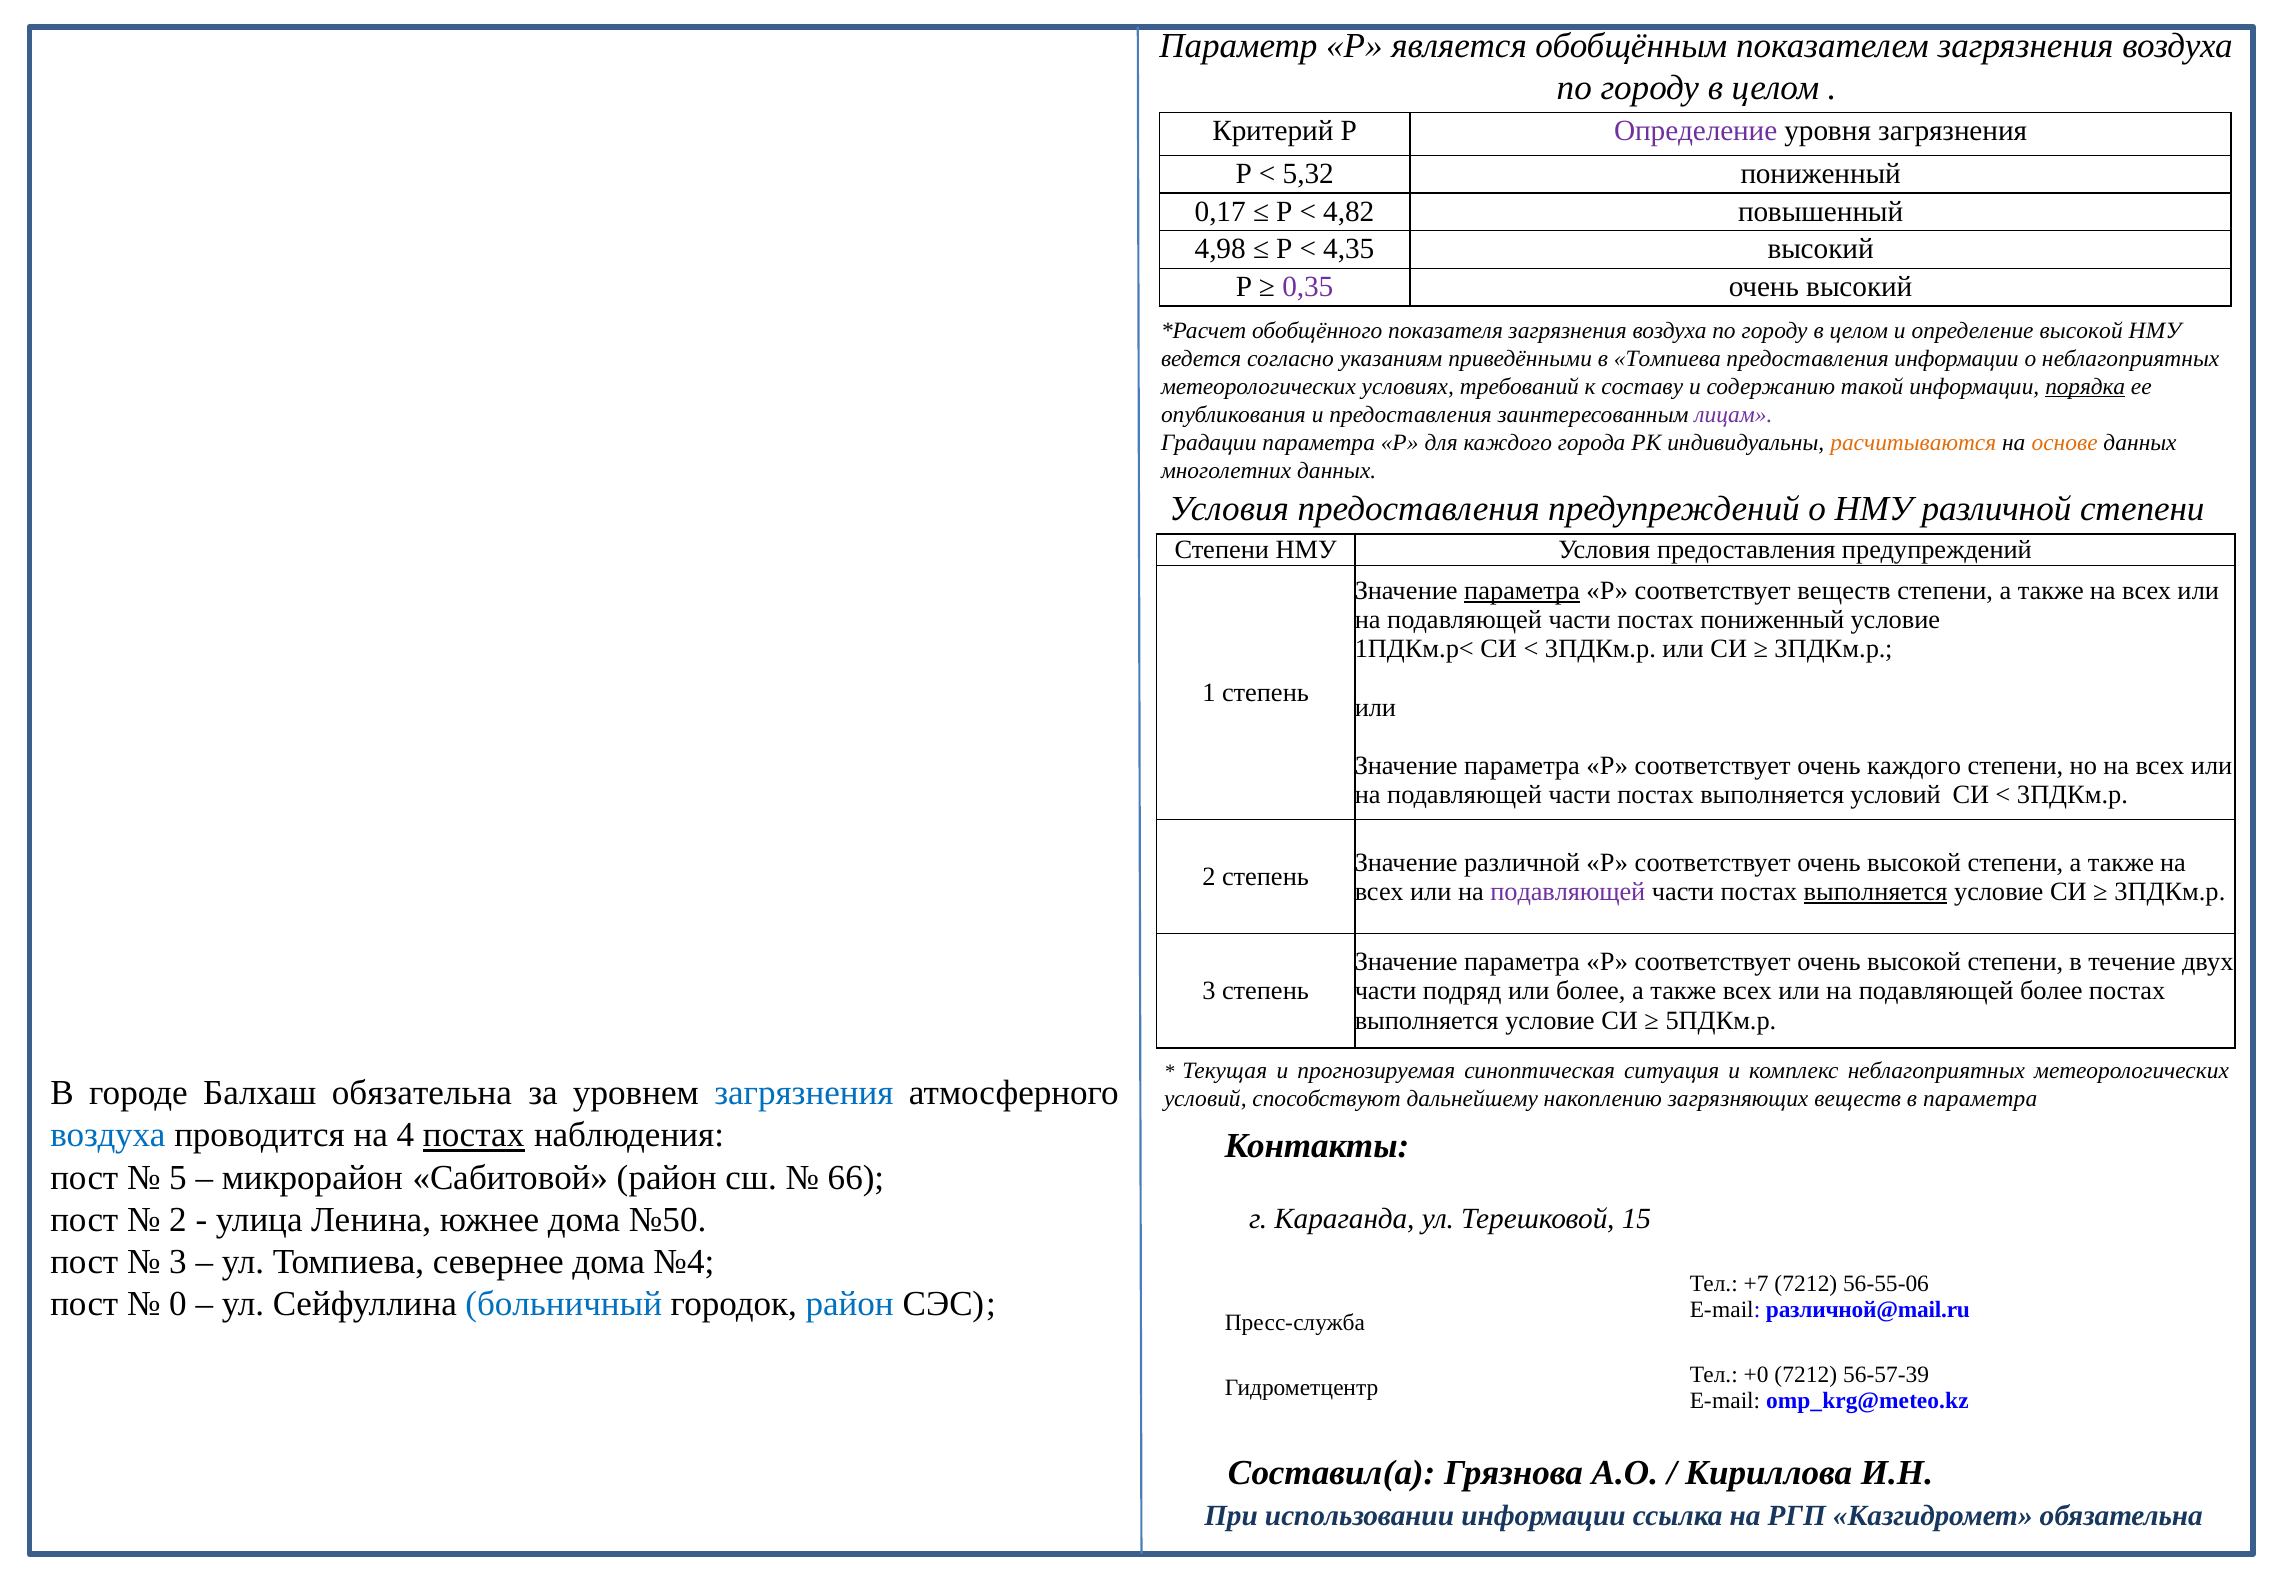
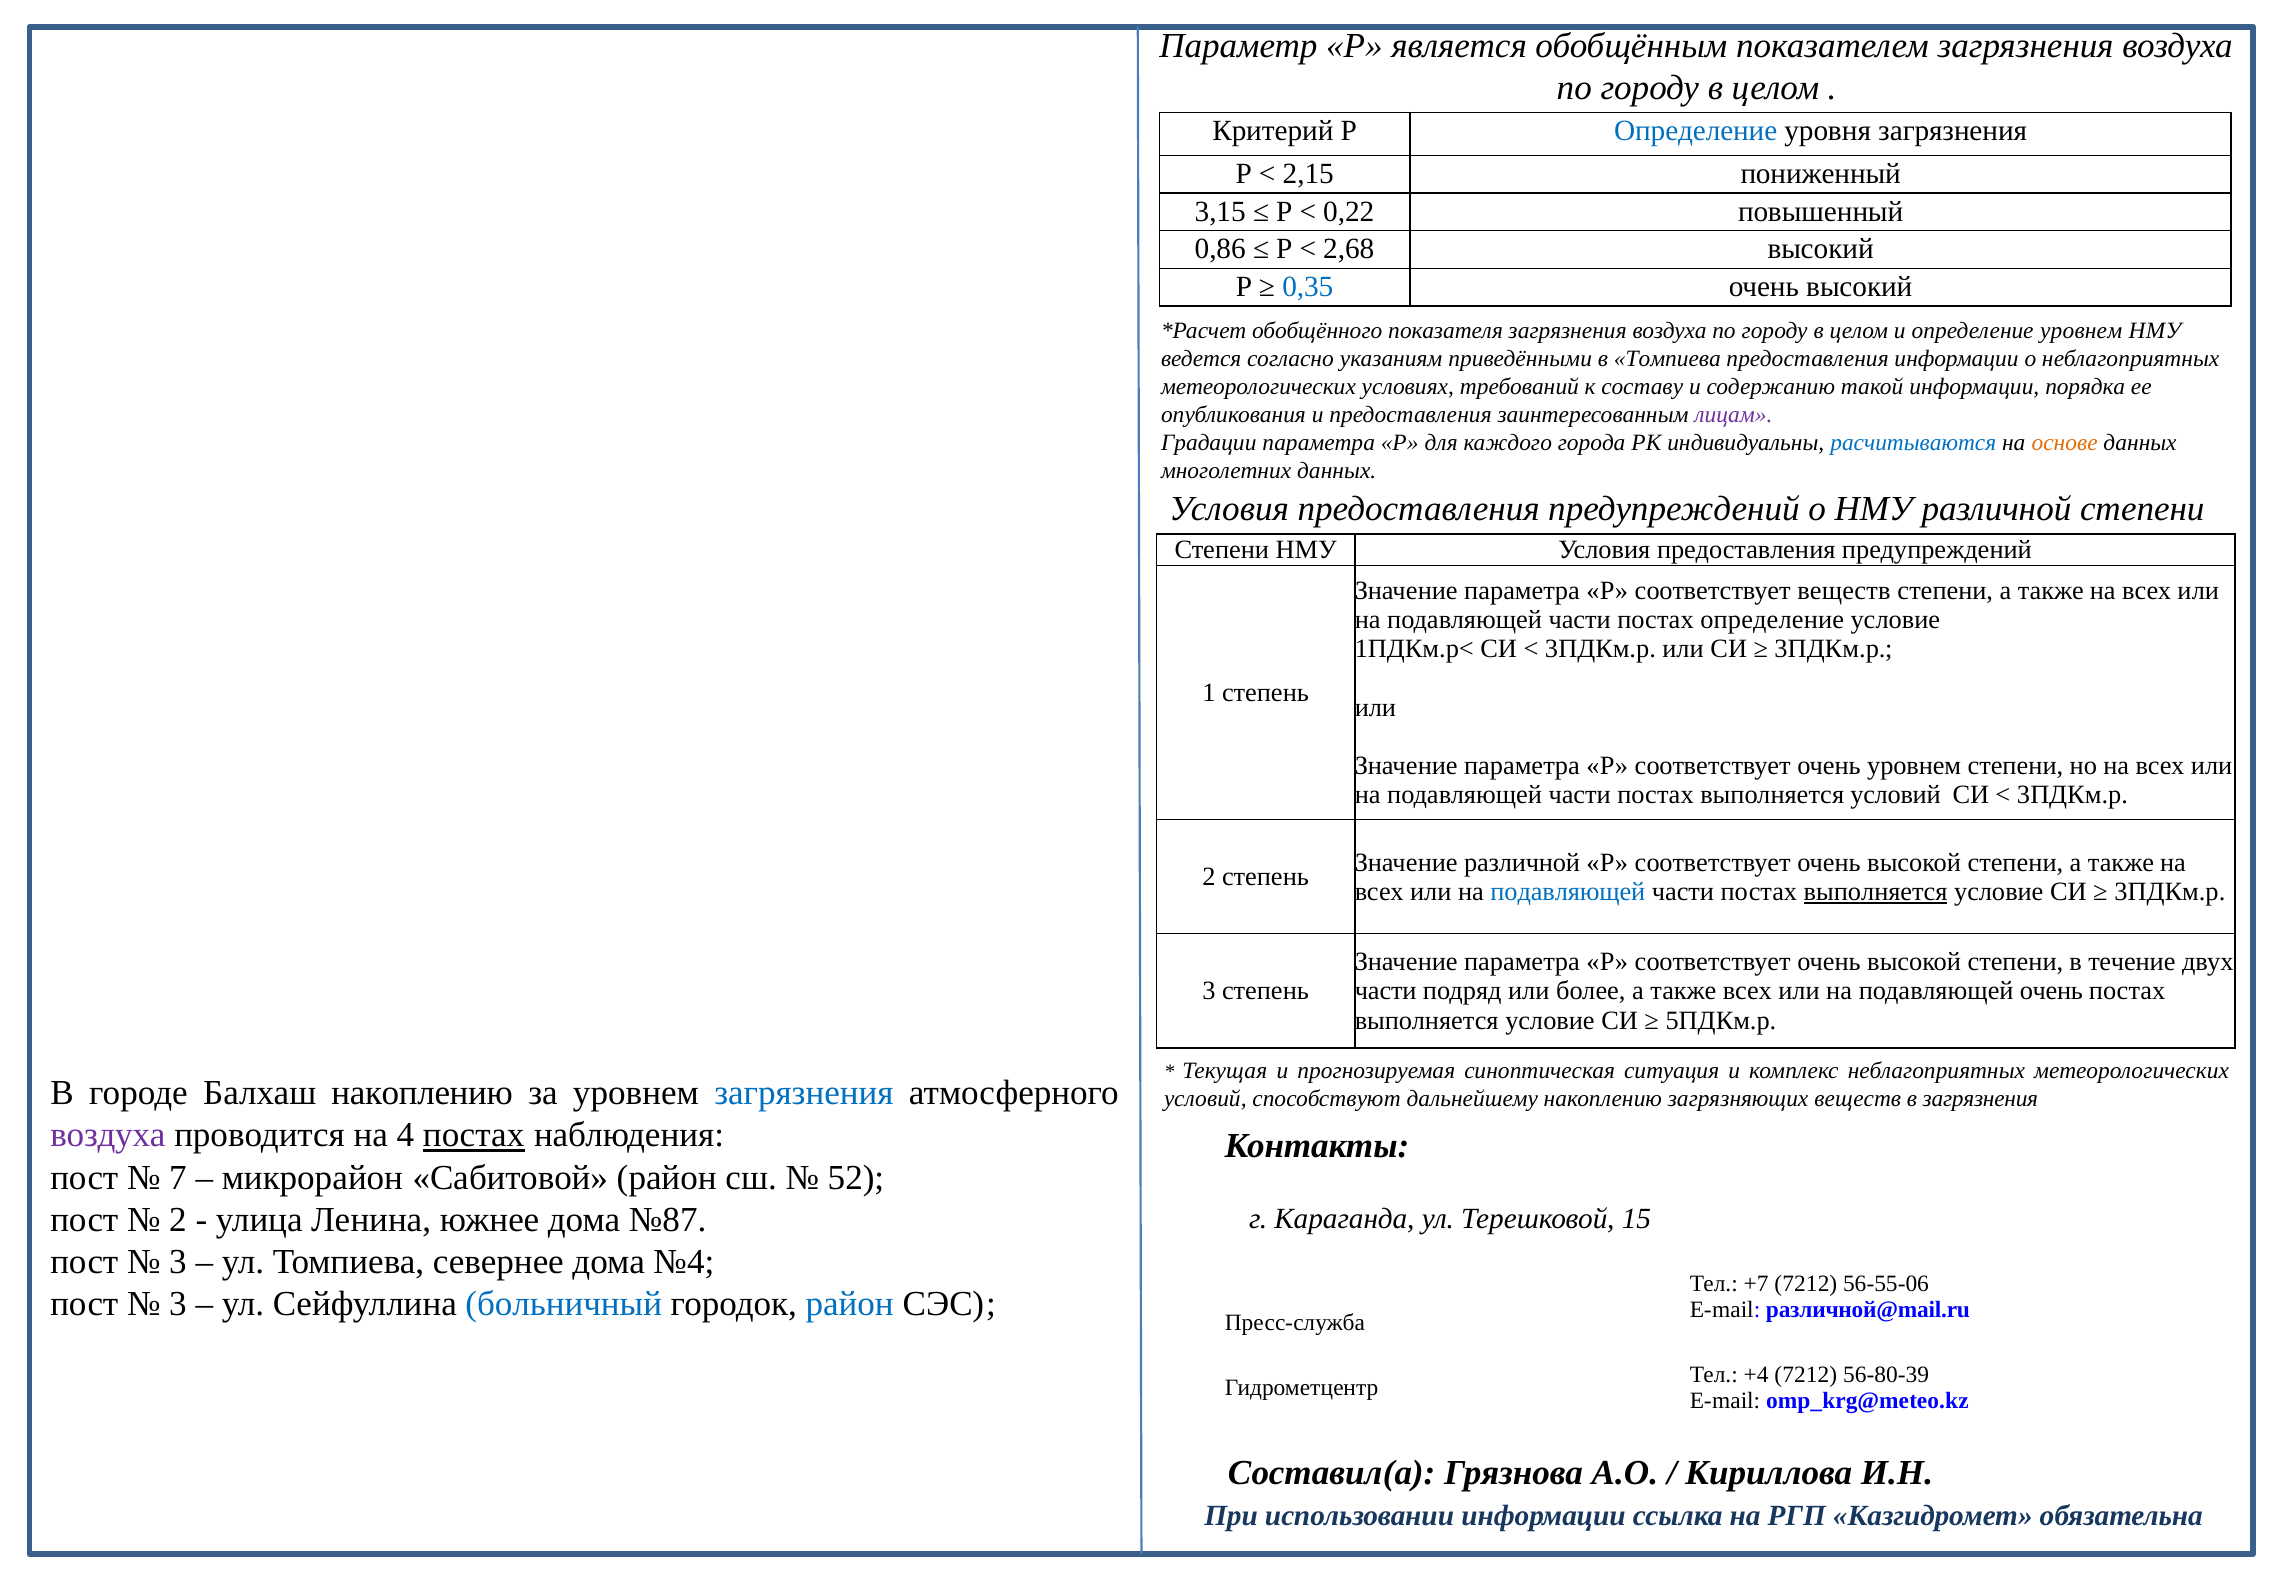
Определение colour: purple -> blue (1696, 131)
5,32: 5,32 -> 2,15 (1308, 174)
0,17: 0,17 -> 3,15 (1220, 212)
4,82: 4,82 -> 0,22 (1349, 212)
4,98: 4,98 -> 0,86 (1220, 249)
4,35: 4,35 -> 2,68 (1349, 249)
0,35 colour: purple -> blue (1308, 287)
определение высокой: высокой -> уровнем (2081, 330)
порядка underline: present -> none (2085, 387)
расчитываются colour: orange -> blue (1913, 443)
параметра underline: present -> none (1522, 590)
постах пониженный: пониженный -> определение (1772, 620)
очень каждого: каждого -> уровнем (1914, 766)
подавляющей colour: purple -> blue (1568, 891)
подавляющей более: более -> очень (2051, 991)
Балхаш обязательна: обязательна -> накоплению (422, 1093)
в параметра: параметра -> загрязнения (1980, 1099)
воздуха colour: blue -> purple (108, 1135)
5: 5 -> 7 (178, 1177)
66: 66 -> 52 (856, 1177)
№50: №50 -> №87 (668, 1219)
0: 0 -> 3 (178, 1304)
+0: +0 -> +4 (1756, 1375)
56-57-39: 56-57-39 -> 56-80-39 (1886, 1375)
